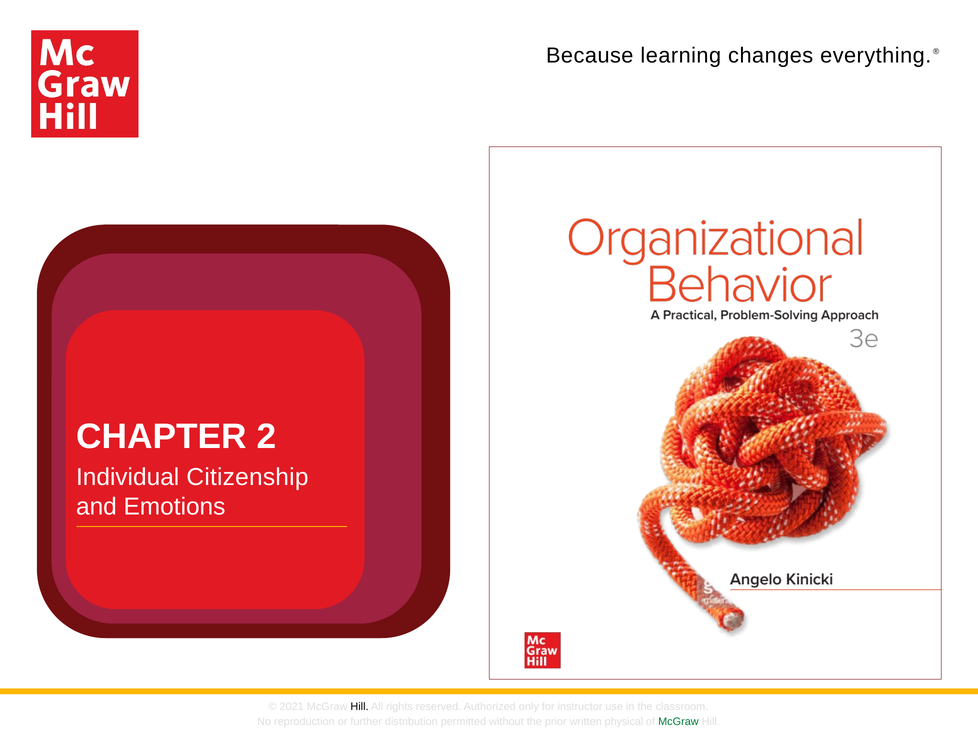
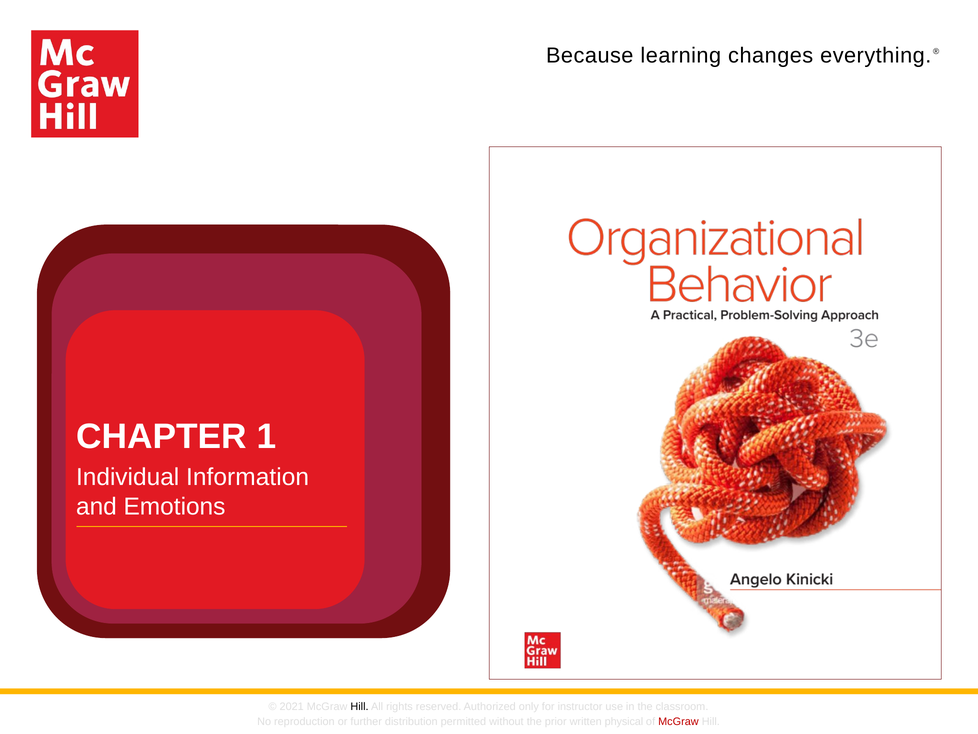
2: 2 -> 1 (267, 436)
Citizenship: Citizenship -> Information (248, 477)
McGraw colour: green -> red (678, 721)
